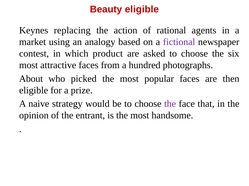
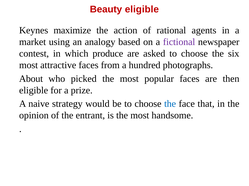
replacing: replacing -> maximize (72, 31)
product: product -> produce (108, 54)
the colour: purple -> blue (170, 104)
